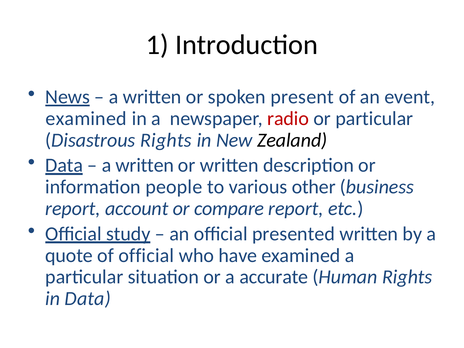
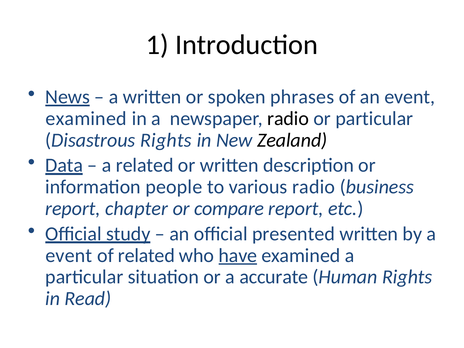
present: present -> phrases (302, 97)
radio colour: red -> black (288, 119)
written: written -> related (145, 165)
various other: other -> radio (314, 187)
account: account -> chapter (137, 209)
quote: quote -> event (69, 255)
of official: official -> related (146, 255)
have underline: none -> present (238, 255)
in Data: Data -> Read (88, 299)
